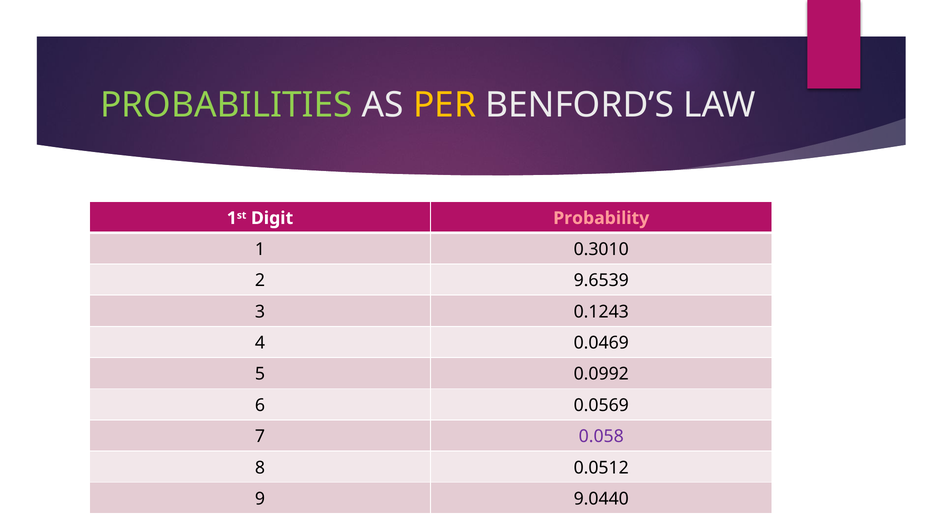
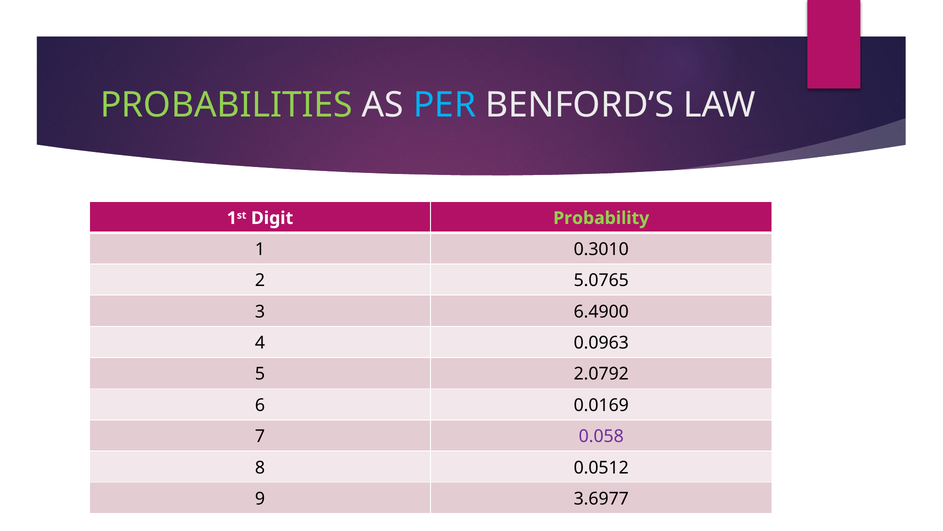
PER colour: yellow -> light blue (445, 105)
Probability colour: pink -> light green (601, 218)
9.6539: 9.6539 -> 5.0765 (601, 280)
0.1243: 0.1243 -> 6.4900 (601, 311)
0.0469: 0.0469 -> 0.0963 (601, 343)
0.0992: 0.0992 -> 2.0792 (601, 374)
0.0569: 0.0569 -> 0.0169 (601, 405)
9.0440: 9.0440 -> 3.6977 (601, 498)
